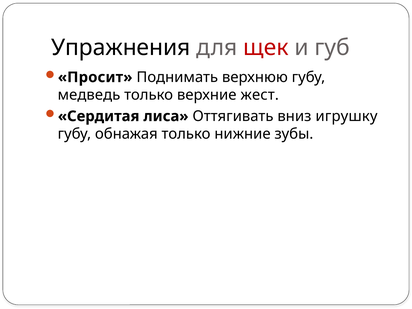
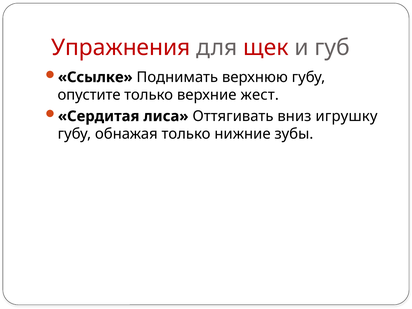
Упражнения colour: black -> red (121, 48)
Просит: Просит -> Ссылке (95, 77)
медведь: медведь -> опустите (89, 95)
